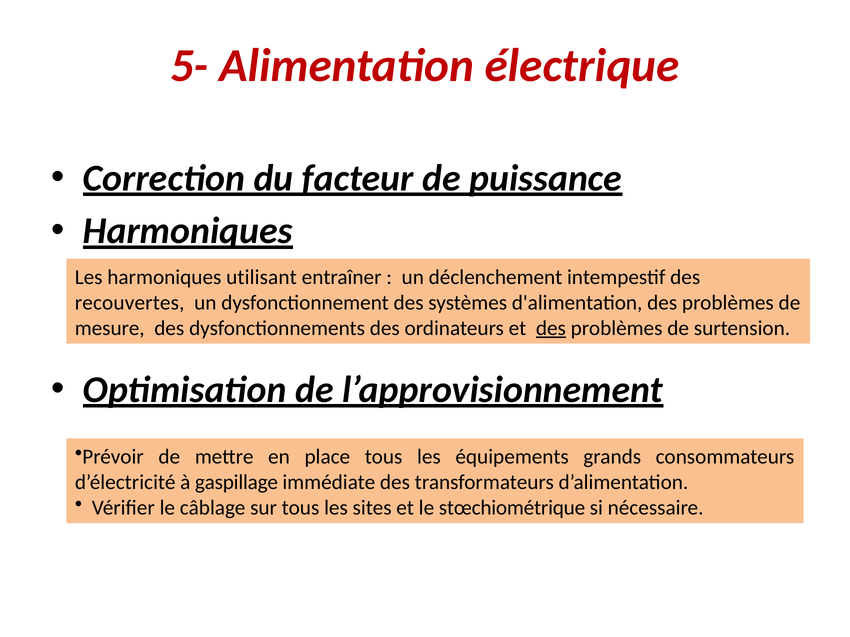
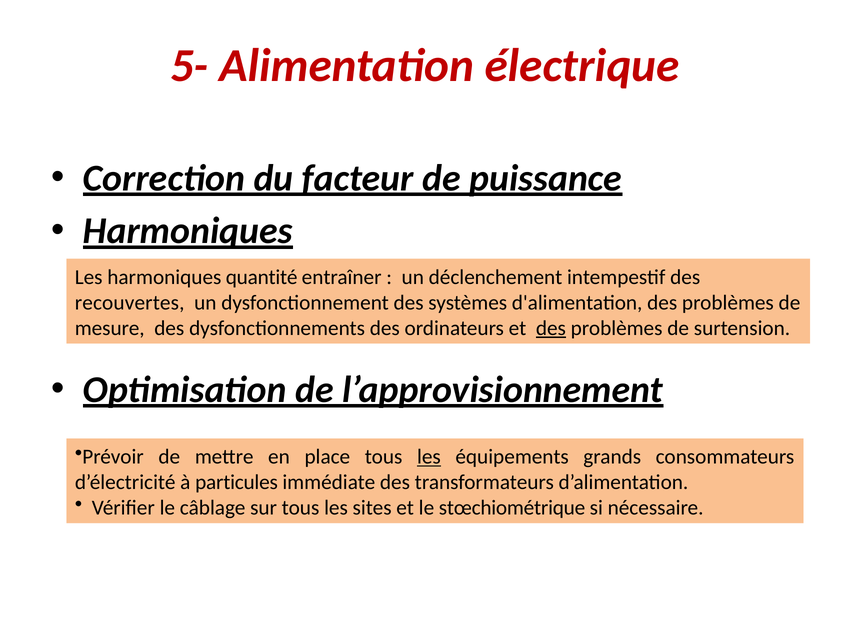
utilisant: utilisant -> quantité (262, 277)
les underline: none -> present (429, 457)
gaspillage: gaspillage -> particules (236, 483)
